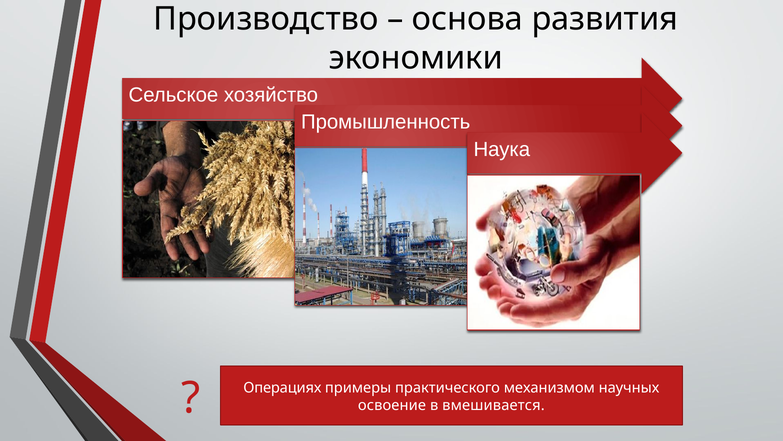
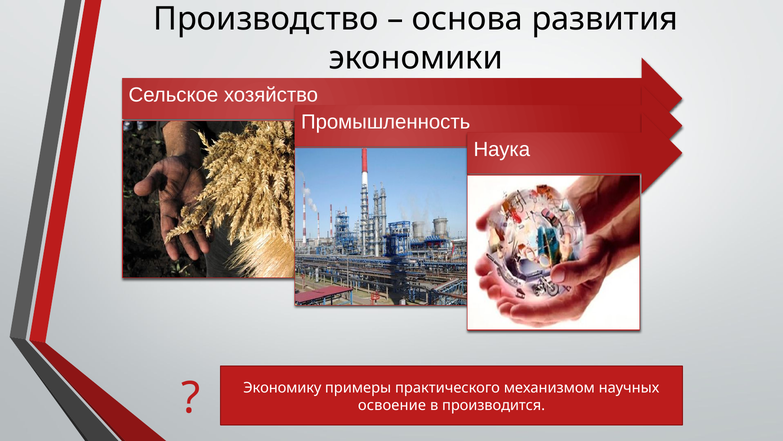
Операциях: Операциях -> Экономику (282, 387)
вмешивается: вмешивается -> производится (494, 405)
